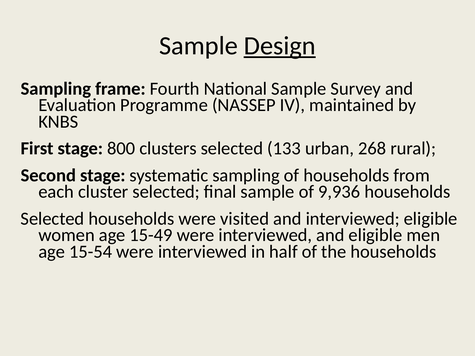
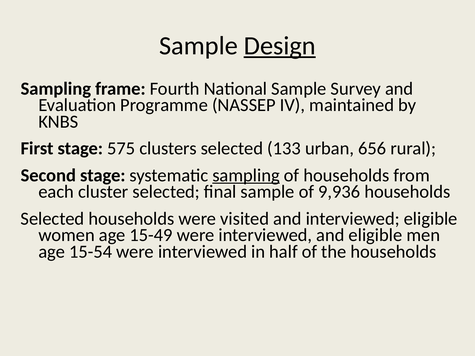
800: 800 -> 575 (121, 149)
268: 268 -> 656 (372, 149)
sampling underline: none -> present (246, 175)
